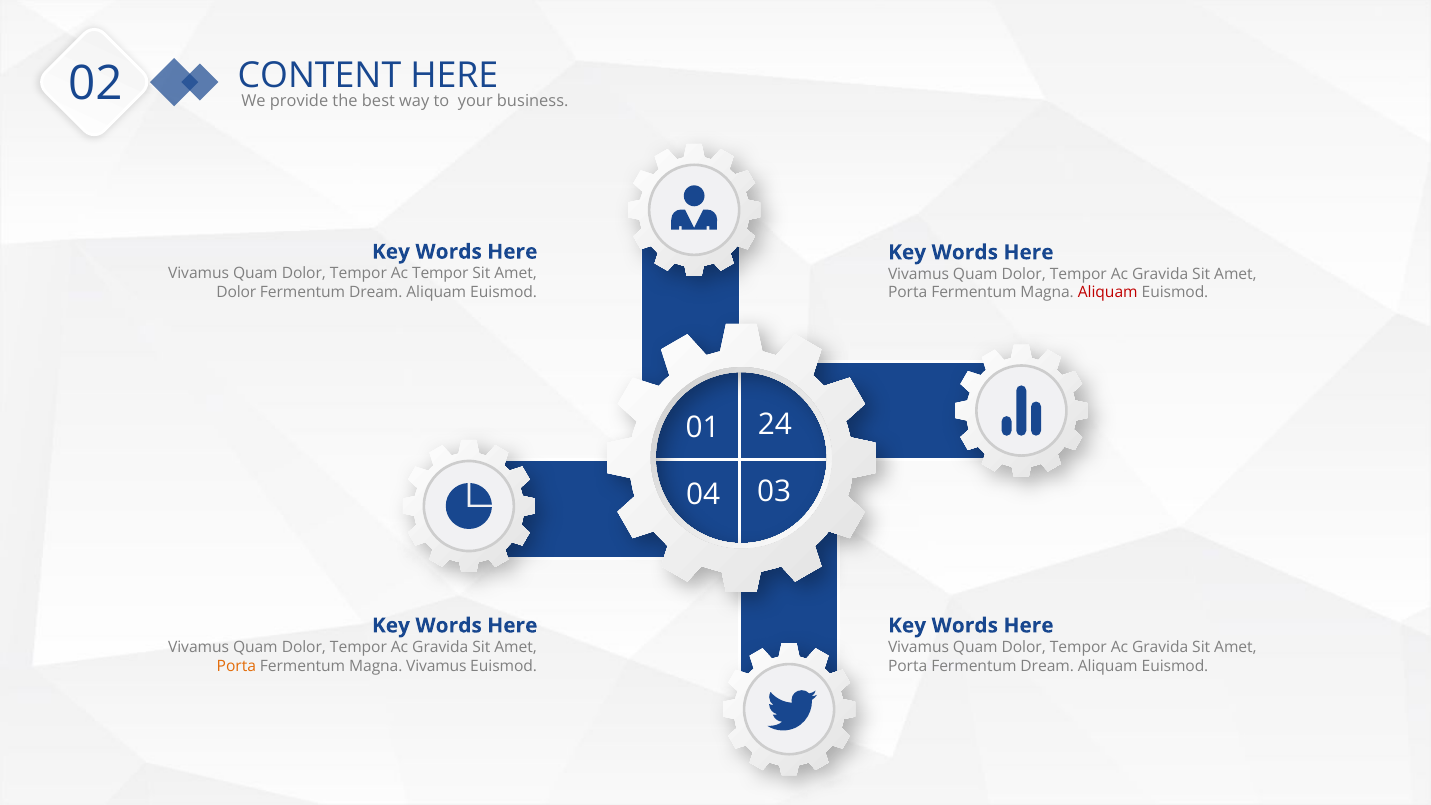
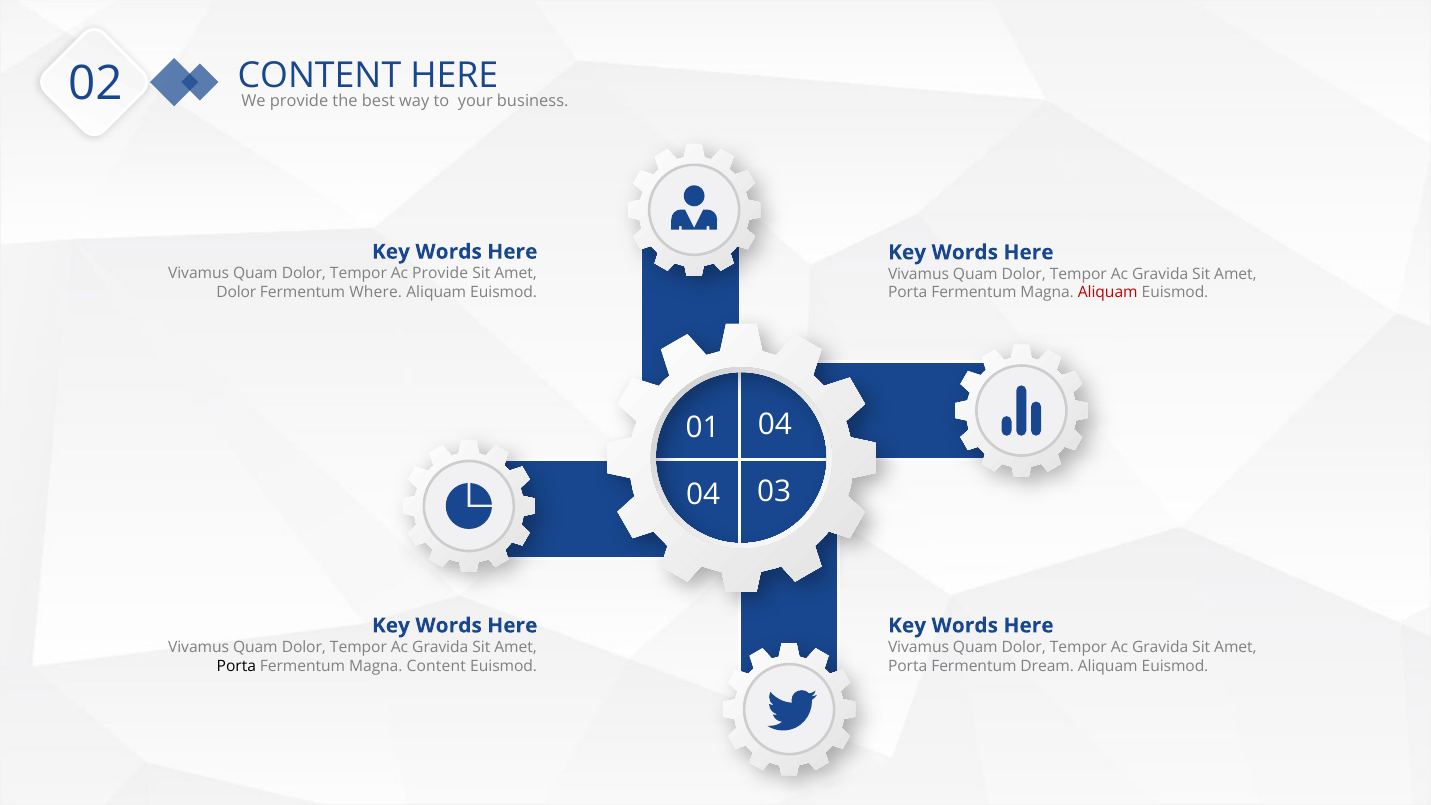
Ac Tempor: Tempor -> Provide (440, 273)
Dream: Dream -> Where (376, 292)
01 24: 24 -> 04 (775, 425)
Porta colour: orange -> black (236, 666)
Magna Vivamus: Vivamus -> Content (436, 666)
